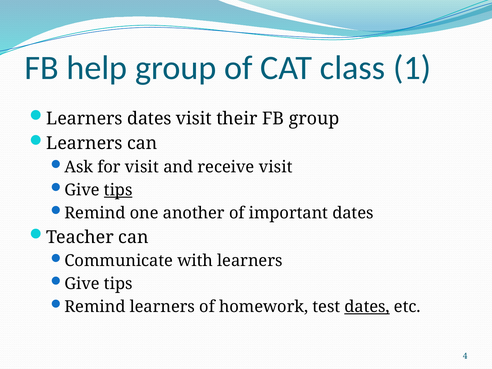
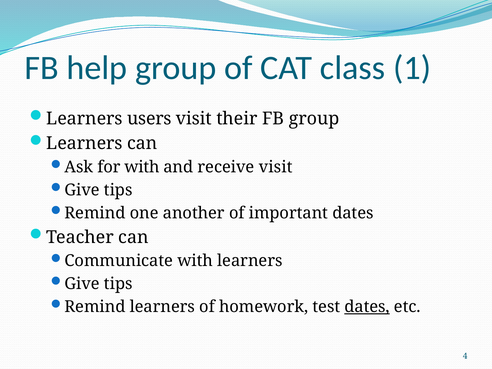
Learners dates: dates -> users (149, 118)
for visit: visit -> with (142, 167)
tips underline: present -> none (118, 190)
